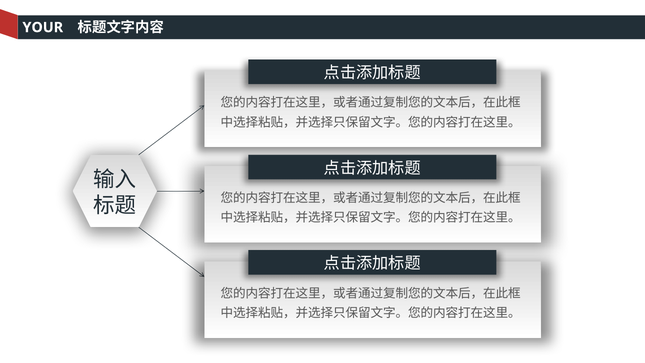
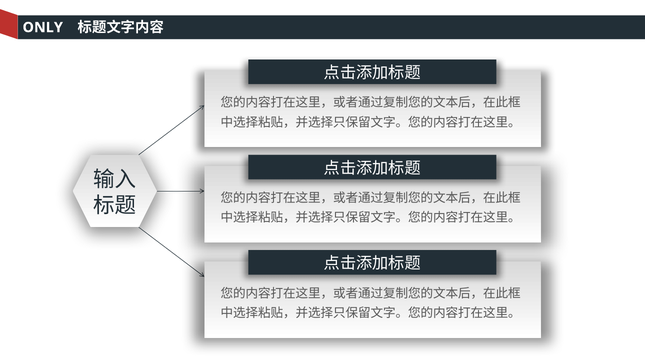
YOUR: YOUR -> ONLY (43, 27)
